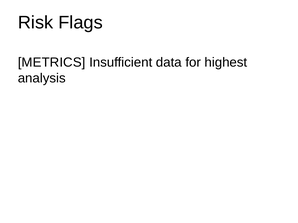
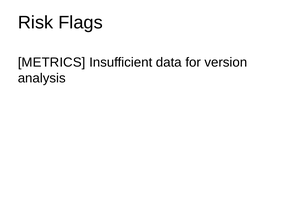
highest: highest -> version (226, 62)
